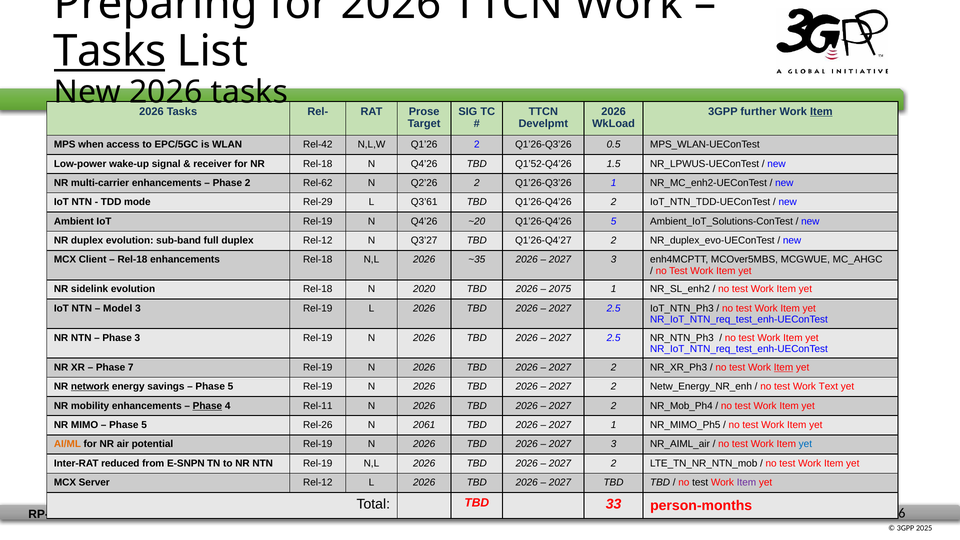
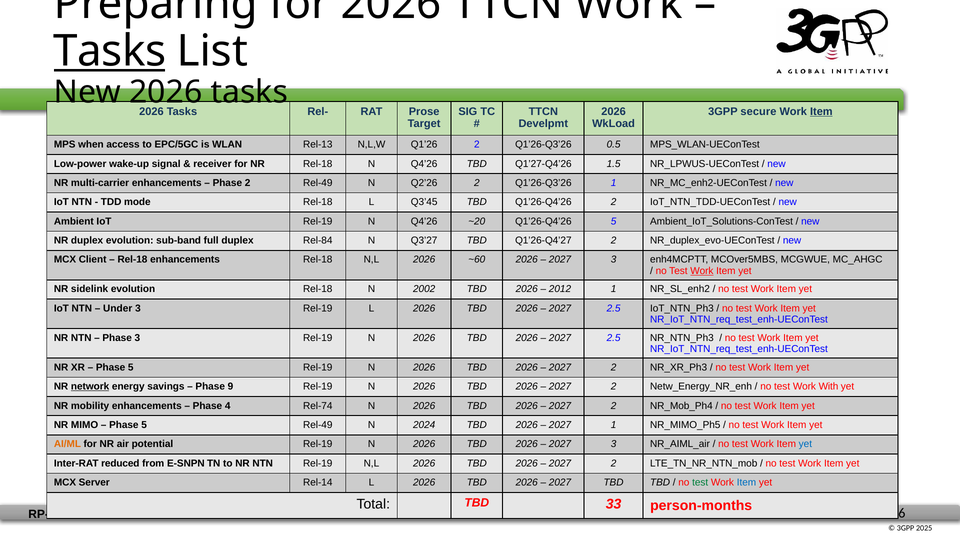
further: further -> secure (758, 112)
Rel-42: Rel-42 -> Rel-13 (318, 145)
Q1’52-Q4’26: Q1’52-Q4’26 -> Q1’27-Q4’26 (543, 164)
2 Rel-62: Rel-62 -> Rel-49 (318, 183)
mode Rel-29: Rel-29 -> Rel-18 (318, 202)
Q3’61: Q3’61 -> Q3’45 (424, 202)
duplex Rel-12: Rel-12 -> Rel-84 (318, 240)
~35: ~35 -> ~60 (477, 260)
Work underline: none -> present (702, 271)
2020: 2020 -> 2002 (424, 289)
2075: 2075 -> 2012 (560, 289)
Model: Model -> Under (118, 308)
7: 7 -> 5 (131, 367)
Item underline: present -> none (784, 367)
5: 5 -> 9 (230, 387)
Text: Text -> With (828, 387)
Phase underline: present -> none (207, 406)
Rel-11: Rel-11 -> Rel-74 (318, 406)
5 Rel-26: Rel-26 -> Rel-49 (318, 425)
2061: 2061 -> 2024 (424, 425)
Server Rel-12: Rel-12 -> Rel-14 (318, 483)
test colour: black -> green (700, 483)
Item colour: purple -> blue (746, 483)
